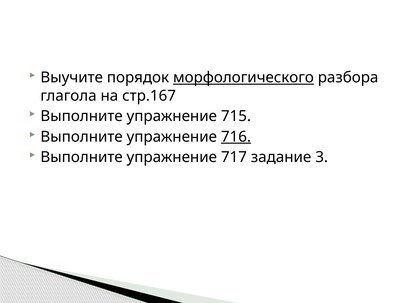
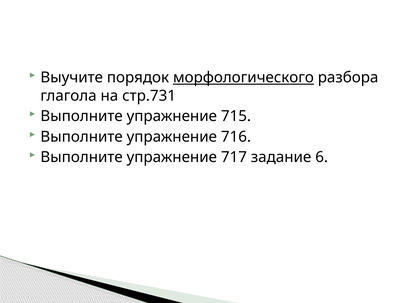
стр.167: стр.167 -> стр.731 (149, 96)
716 underline: present -> none (236, 137)
3: 3 -> 6 (322, 157)
